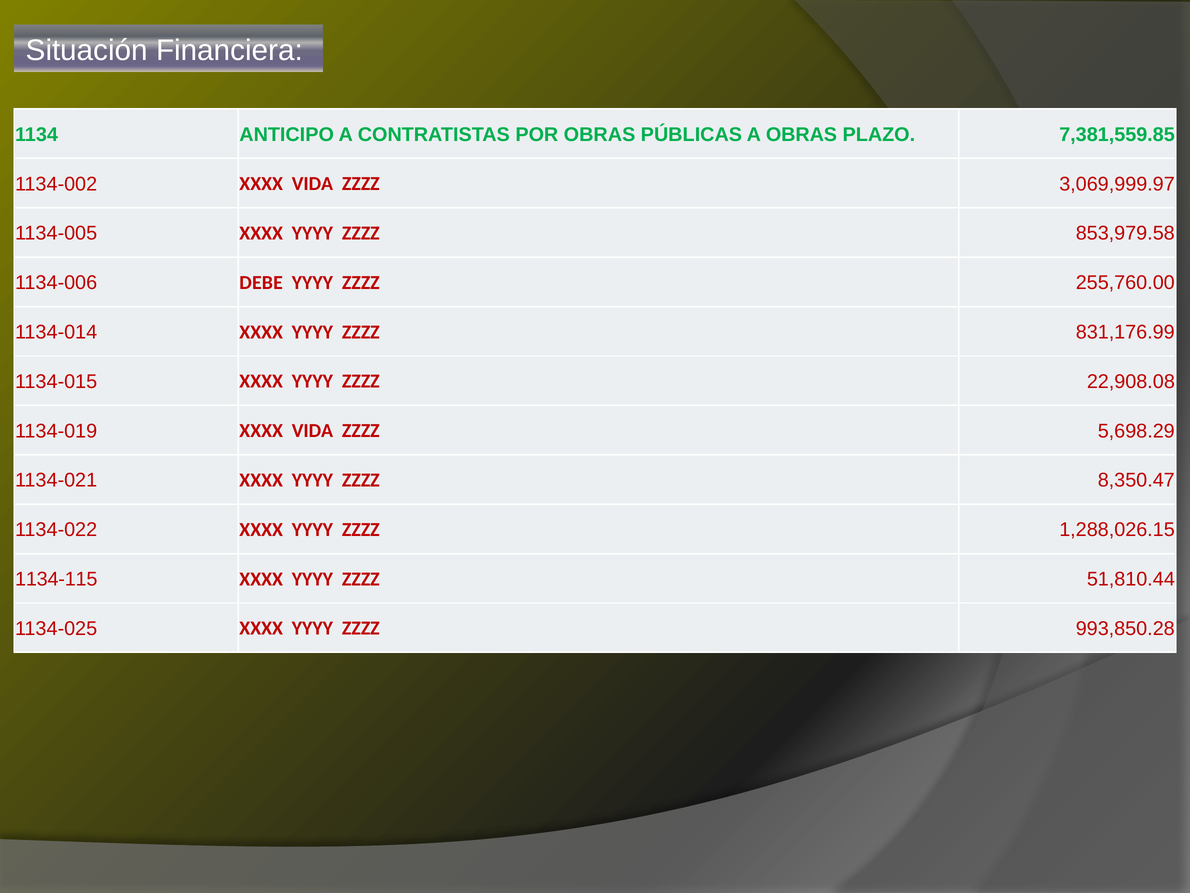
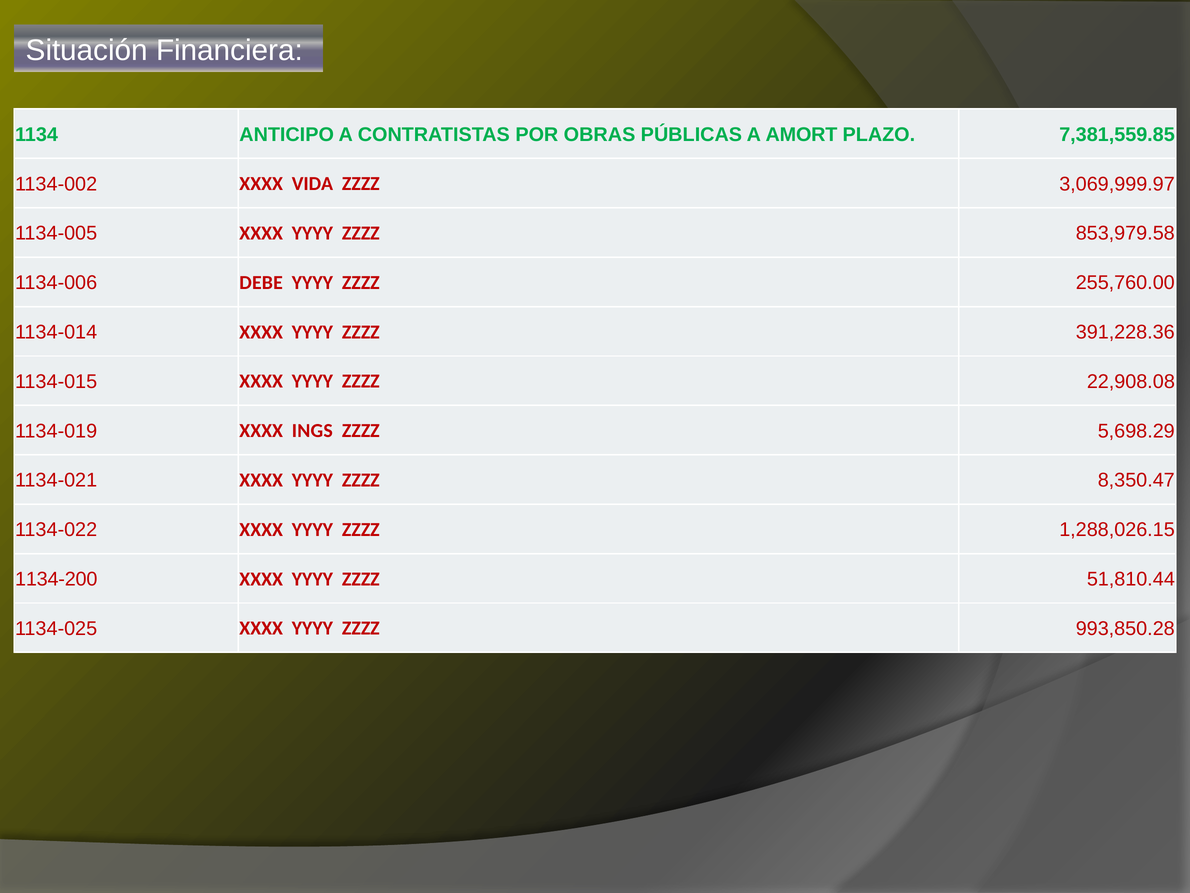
A OBRAS: OBRAS -> AMORT (802, 134)
831,176.99: 831,176.99 -> 391,228.36 (1125, 332)
1134-019 XXXX VIDA: VIDA -> INGS (312, 431)
1134-115: 1134-115 -> 1134-200 (56, 579)
